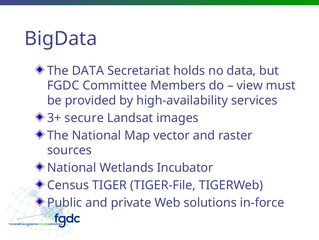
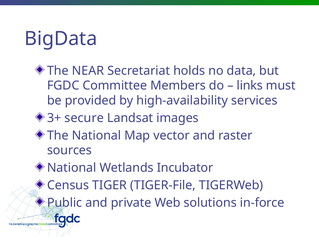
The DATA: DATA -> NEAR (88, 70)
view: view -> links (250, 85)
